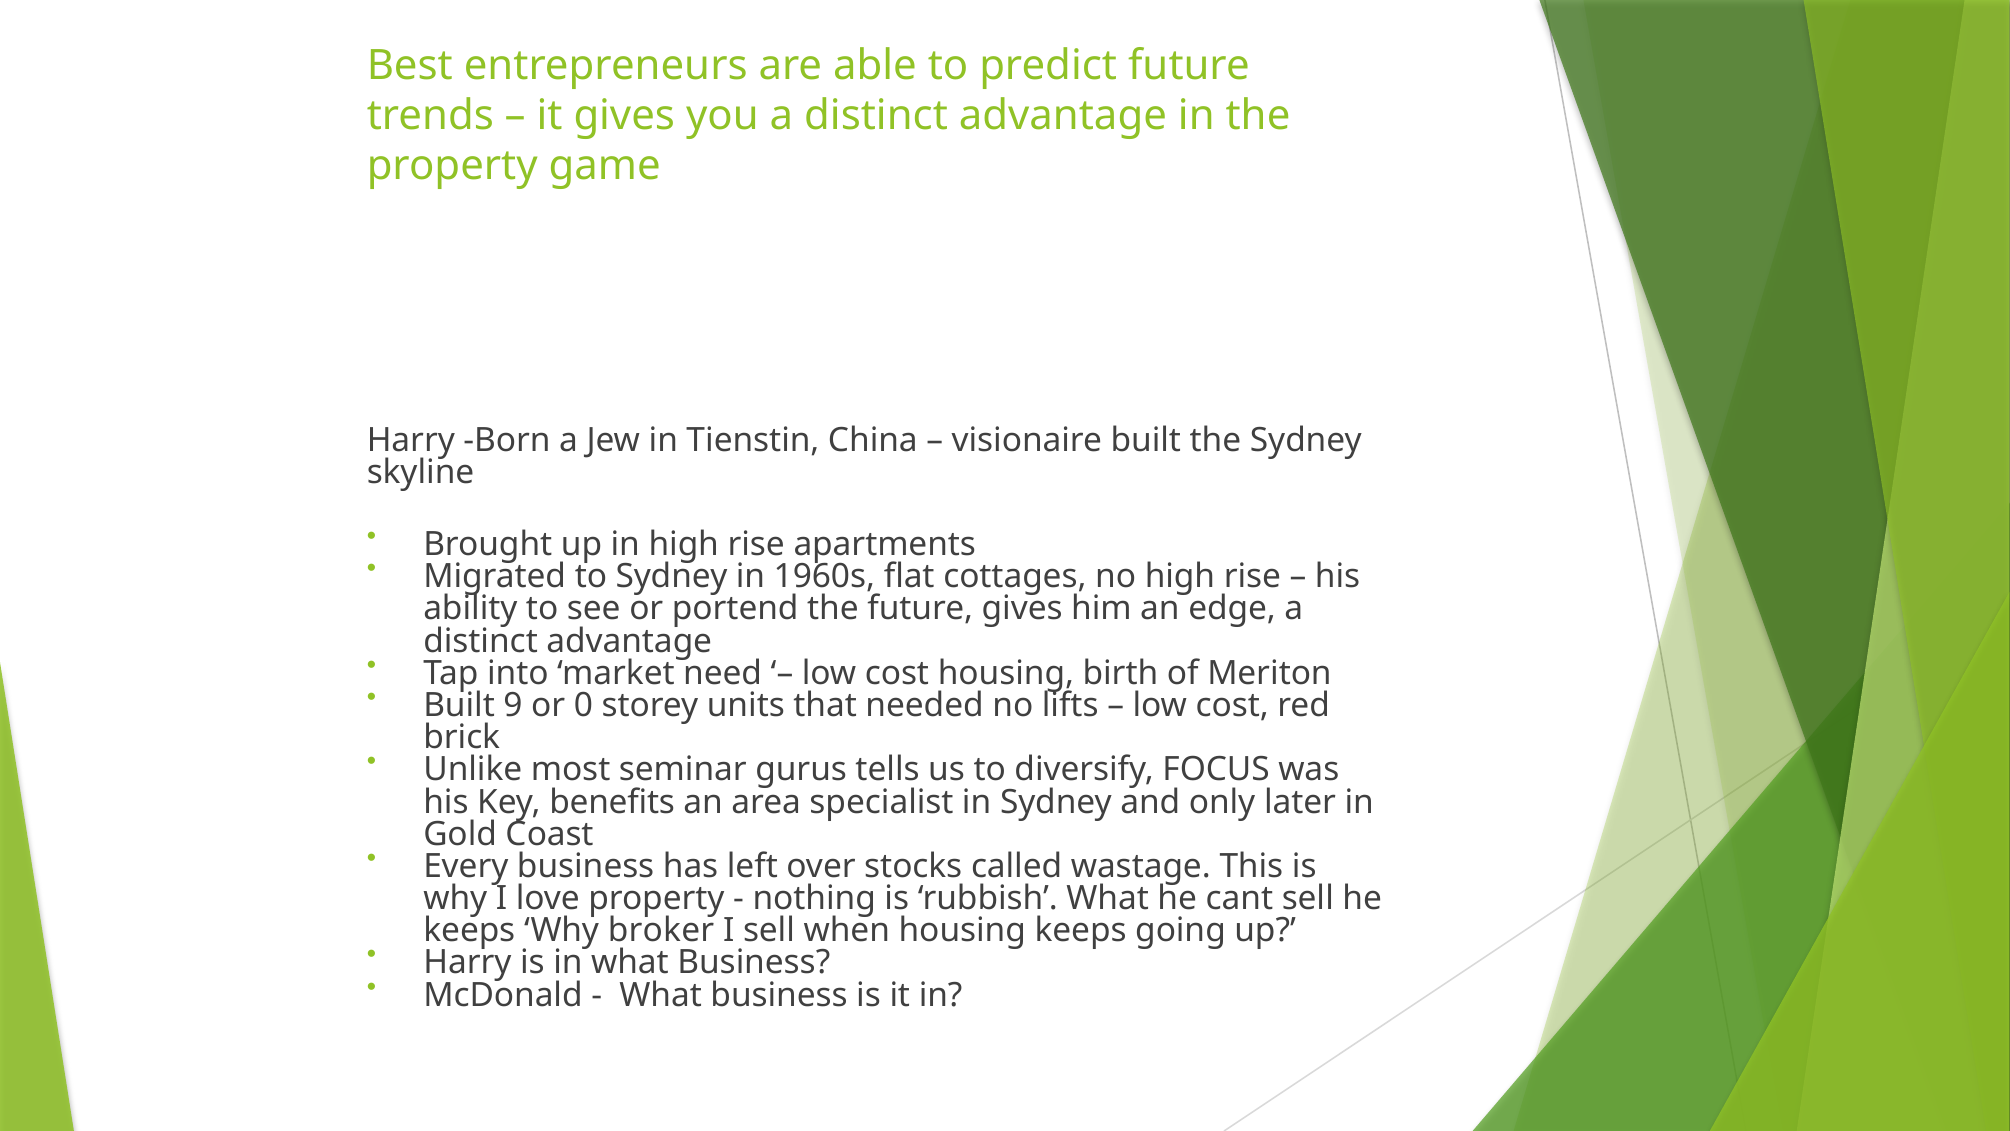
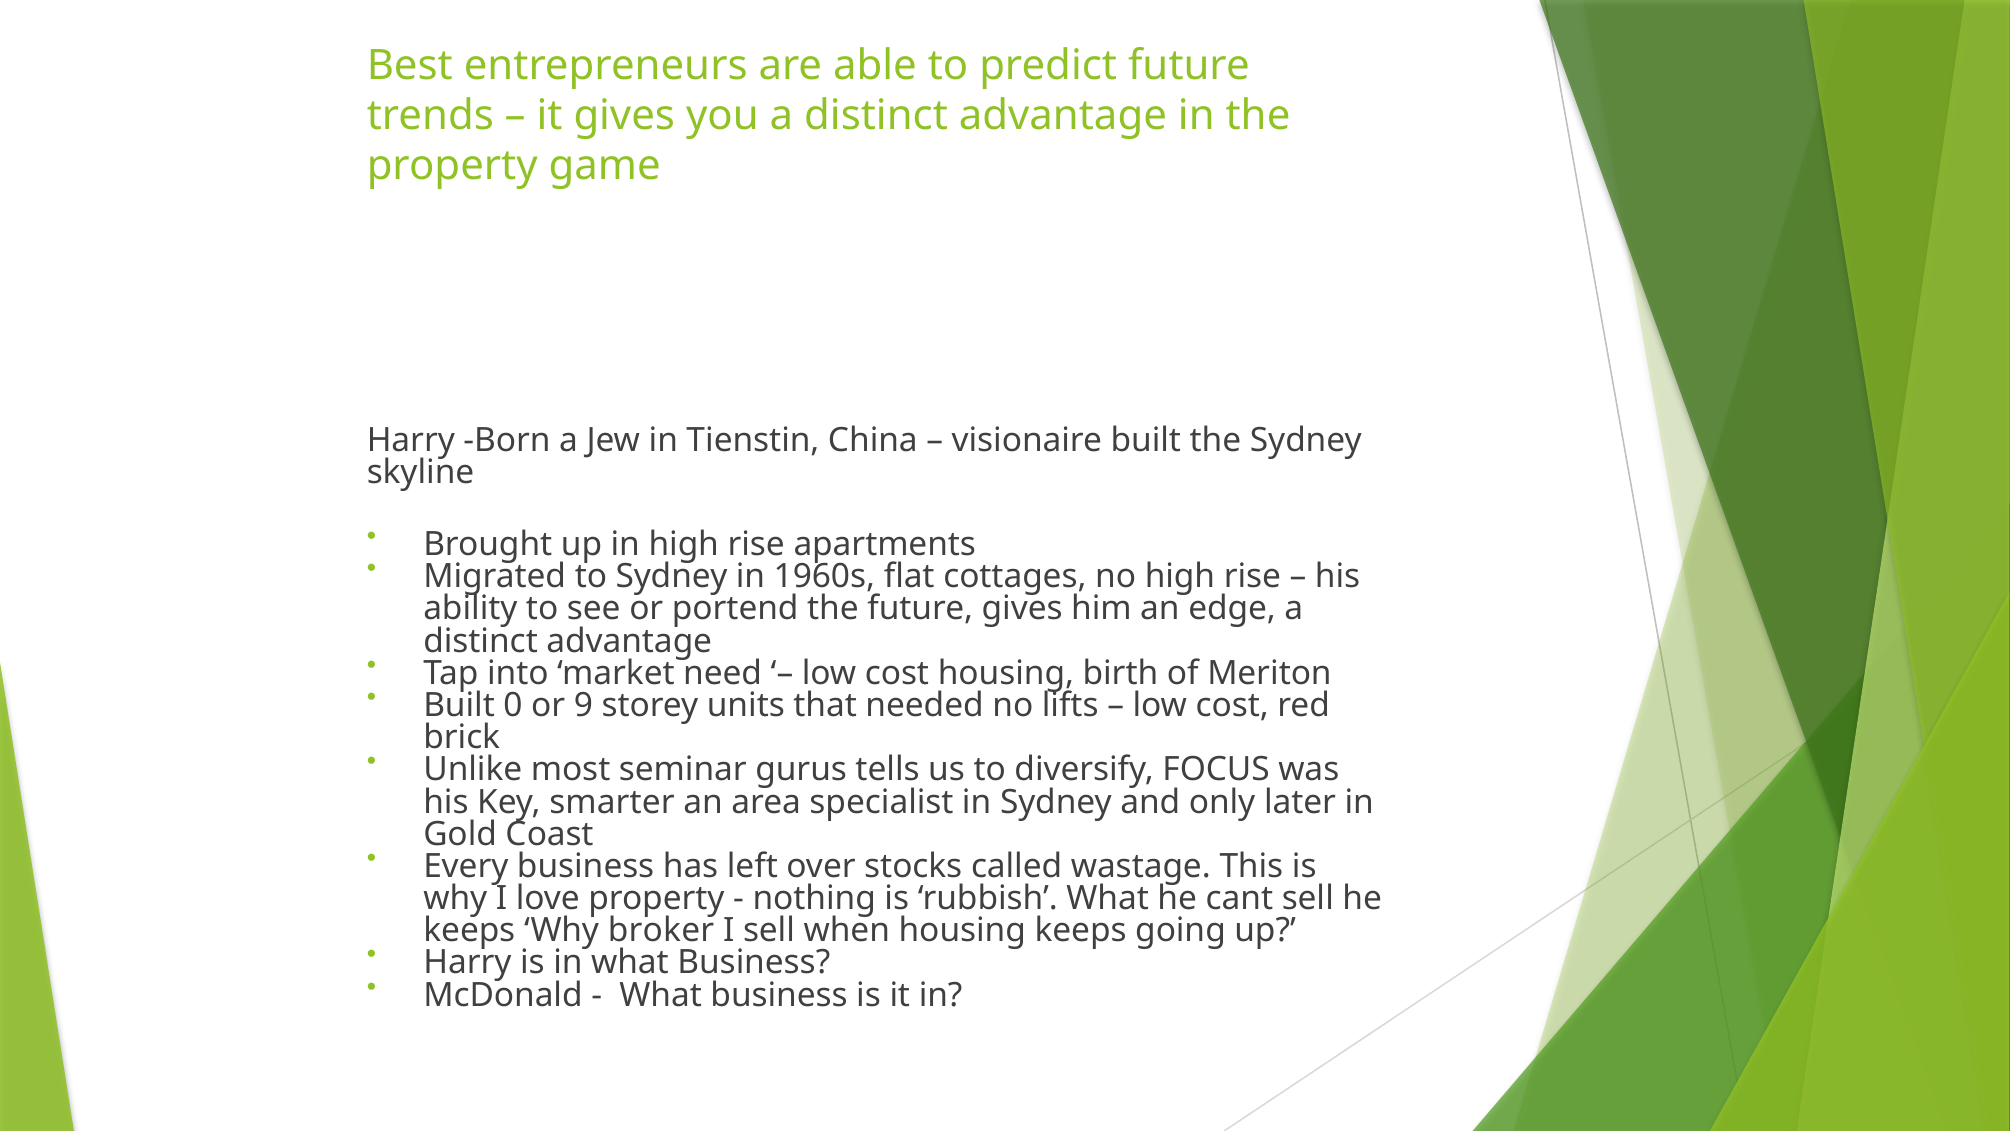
9: 9 -> 0 (513, 705)
0: 0 -> 9 (583, 705)
benefits: benefits -> smarter (612, 802)
